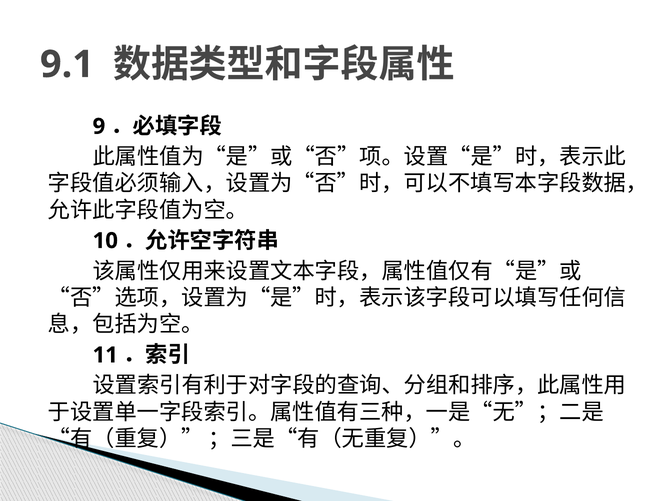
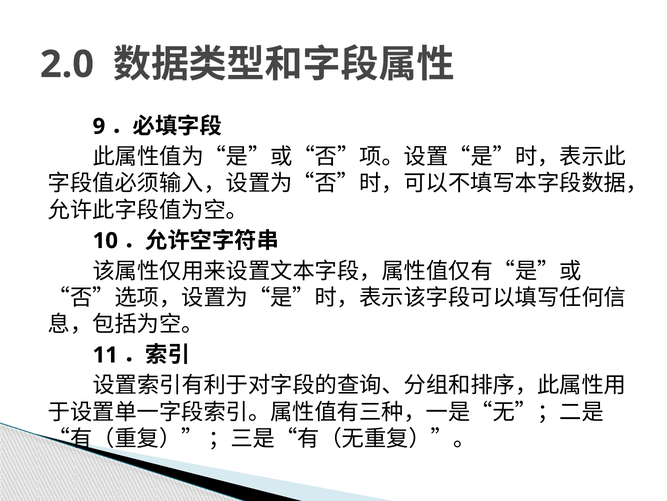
9.1: 9.1 -> 2.0 (67, 64)
